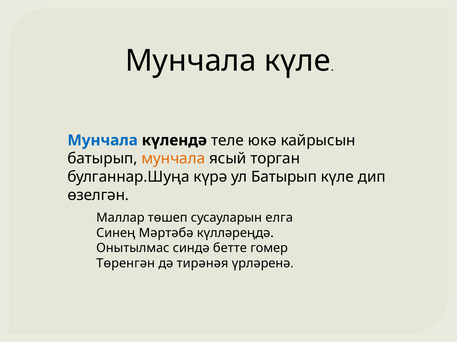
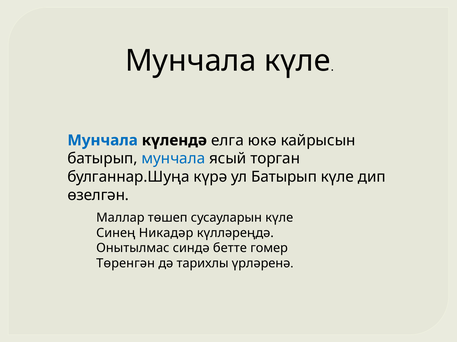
теле: теле -> елга (227, 141)
мунчала colour: orange -> blue (173, 159)
сусауларын елга: елга -> күле (279, 218)
Мәртәбә: Мәртәбә -> Никадәр (166, 233)
тирәнәя: тирәнәя -> тарихлы (203, 264)
